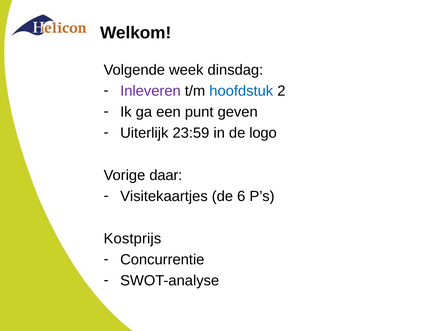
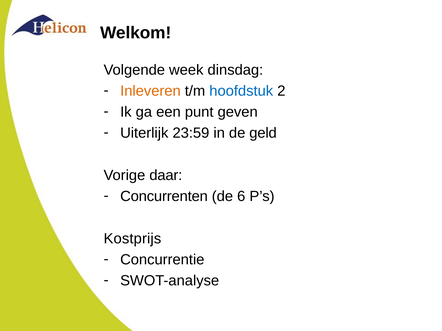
Inleveren colour: purple -> orange (150, 91)
logo: logo -> geld (263, 133)
Visitekaartjes: Visitekaartjes -> Concurrenten (164, 197)
